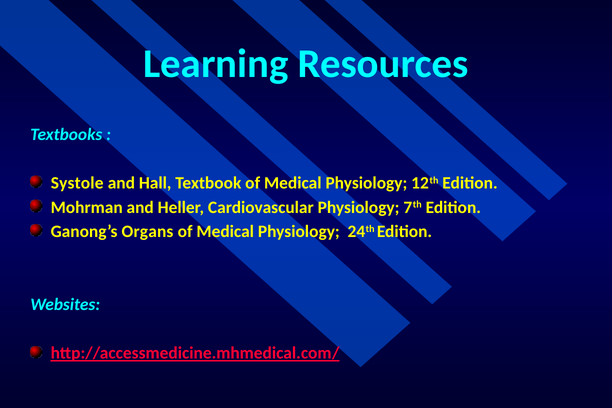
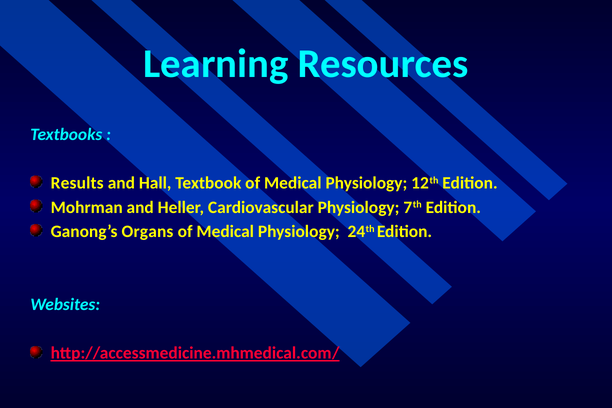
Systole: Systole -> Results (77, 183)
